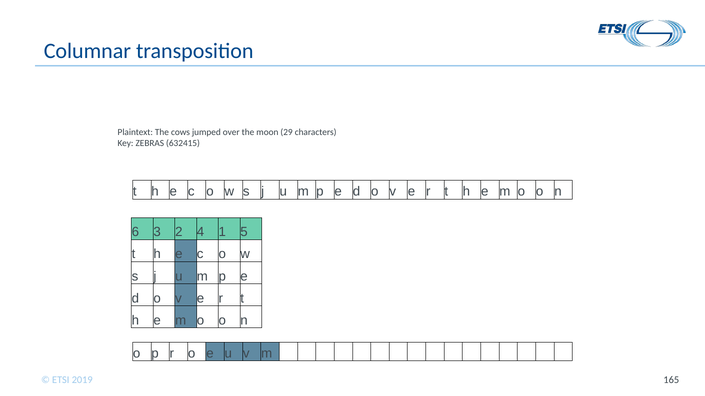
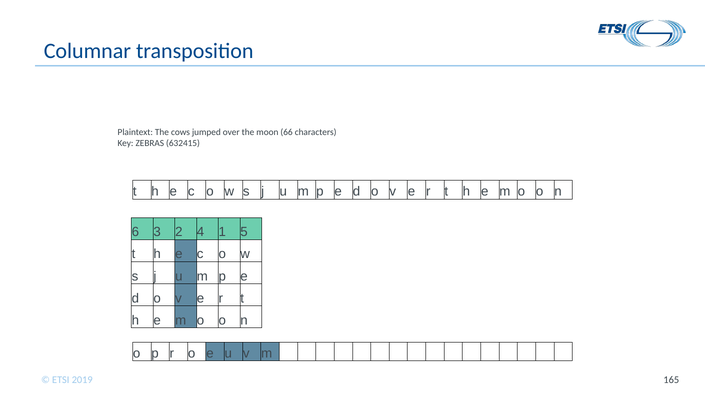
29: 29 -> 66 (287, 132)
